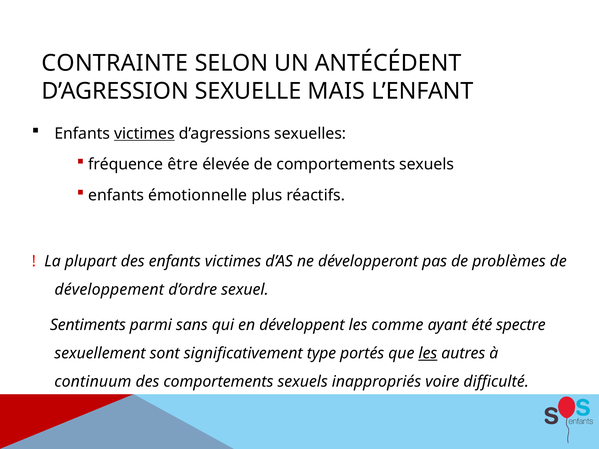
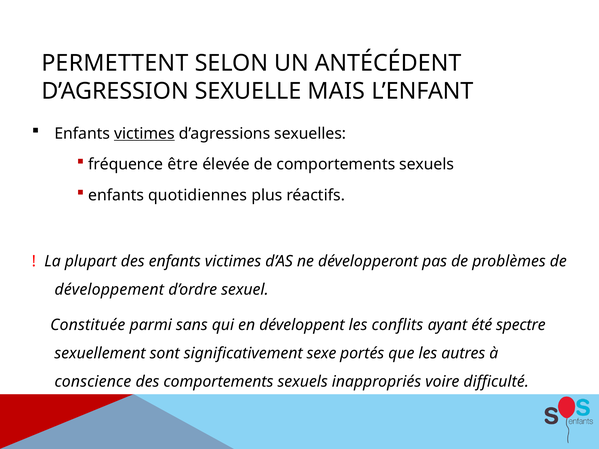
CONTRAINTE: CONTRAINTE -> PERMETTENT (115, 63)
émotionnelle: émotionnelle -> quotidiennes (198, 195)
Sentiments: Sentiments -> Constituée (88, 325)
comme: comme -> conflits (397, 325)
type: type -> sexe (321, 353)
les underline: present -> none (428, 353)
continuum: continuum -> conscience (93, 382)
